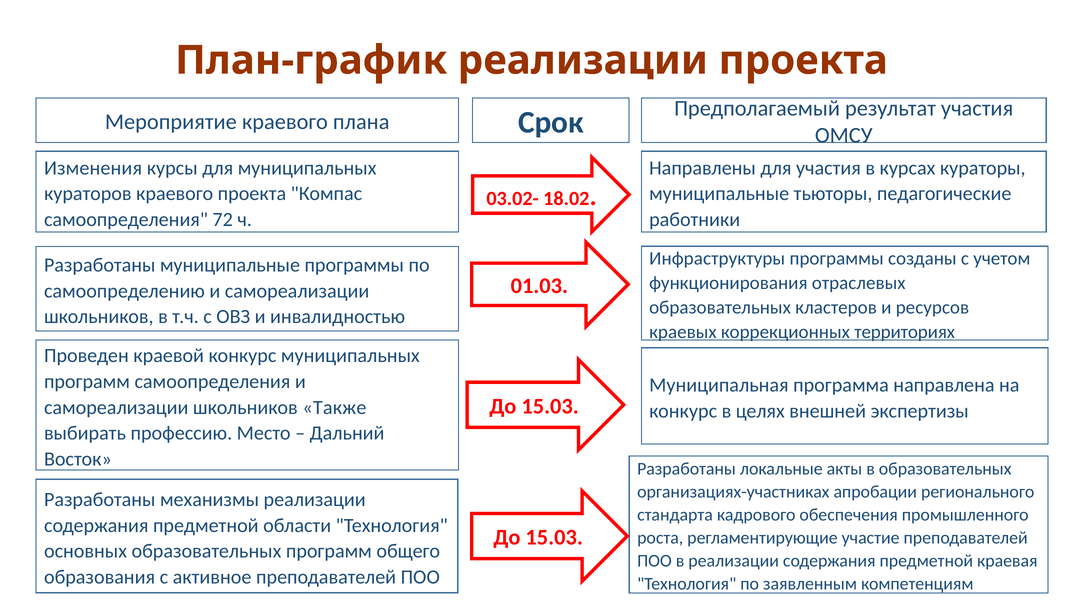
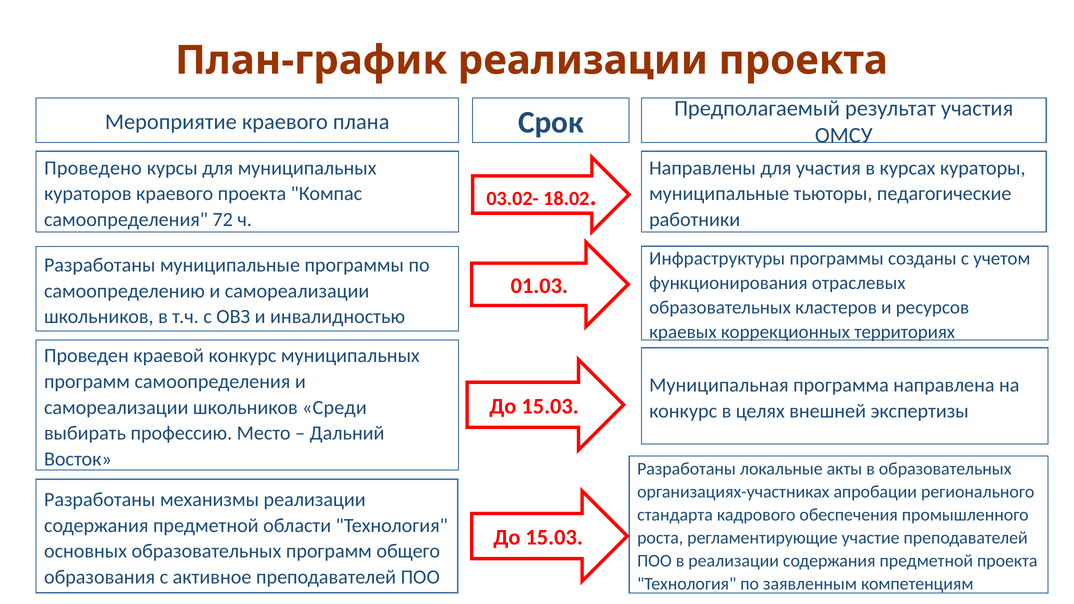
Изменения: Изменения -> Проведено (93, 168)
Также: Также -> Среди (334, 408)
предметной краевая: краевая -> проекта (1007, 561)
